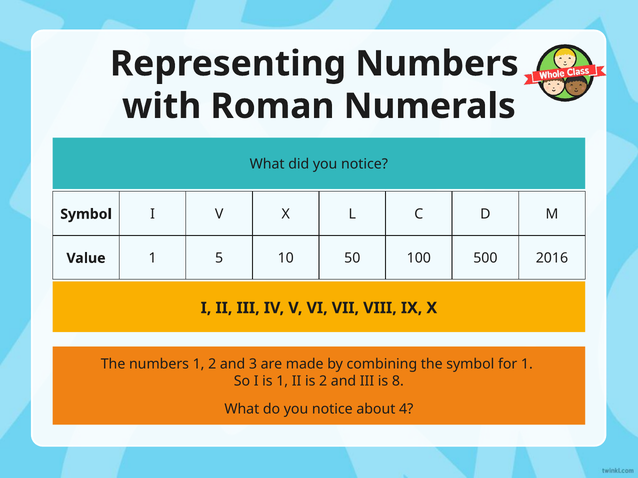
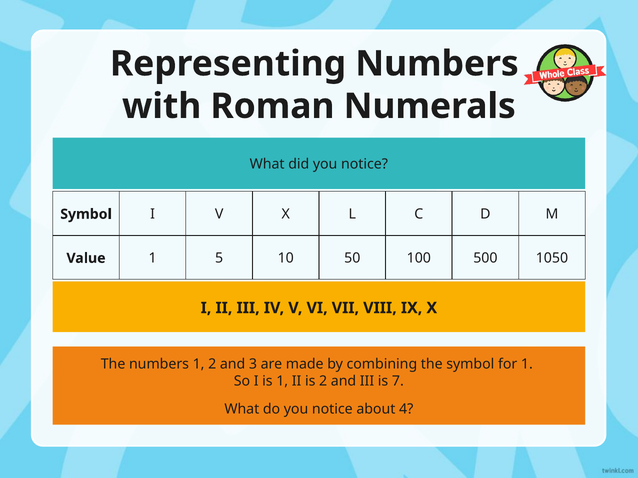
2016: 2016 -> 1050 (552, 258)
8: 8 -> 7 (398, 382)
